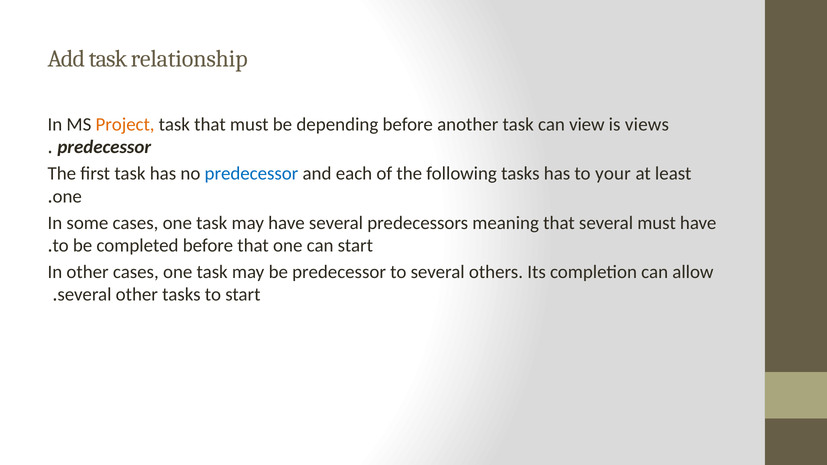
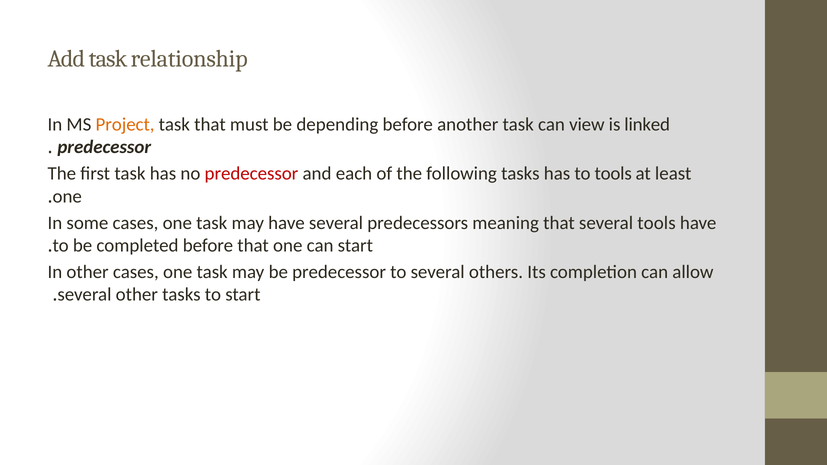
views: views -> linked (647, 124)
predecessor colour: blue -> red (251, 174)
to your: your -> tools (613, 174)
several must: must -> tools (657, 223)
